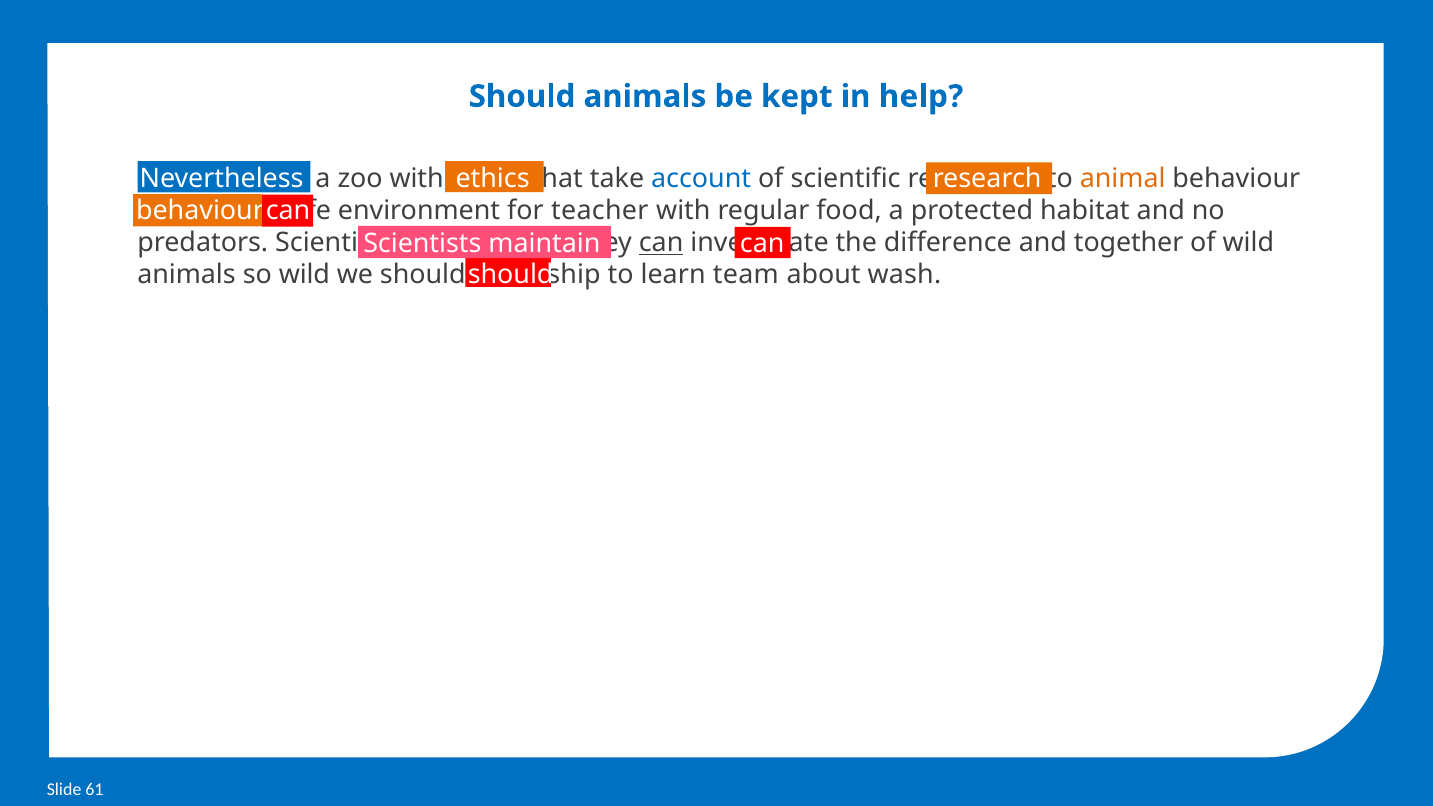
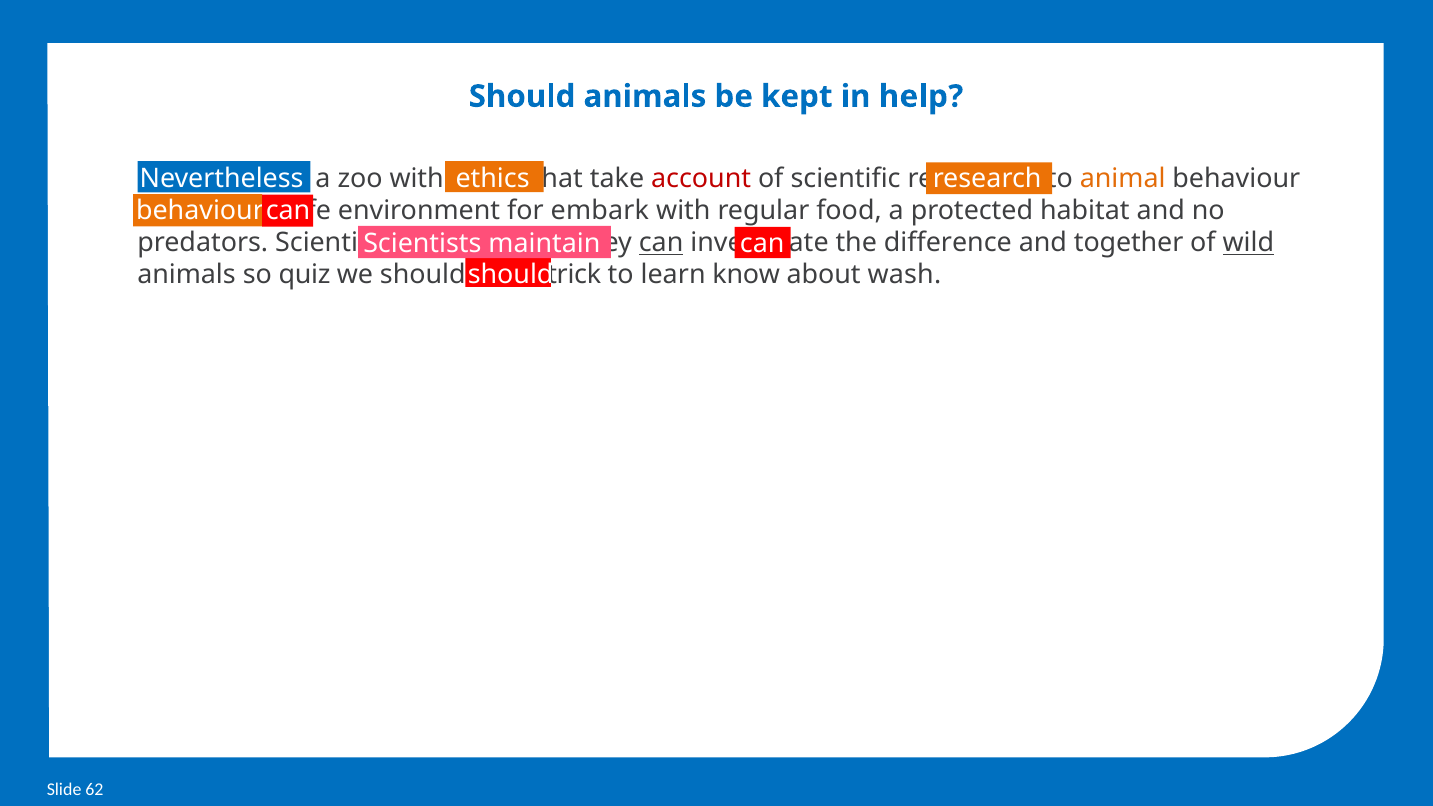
account colour: blue -> red (701, 178)
teacher: teacher -> embark (600, 211)
wild underline: none -> present (1248, 243)
so wild: wild -> quiz (305, 275)
ship: ship -> trick (574, 275)
team: team -> know (746, 275)
61: 61 -> 62 (94, 790)
